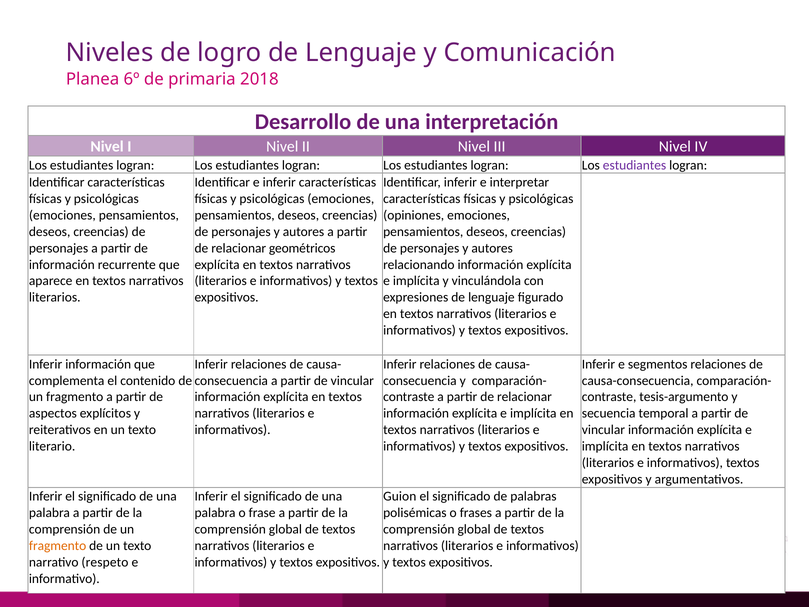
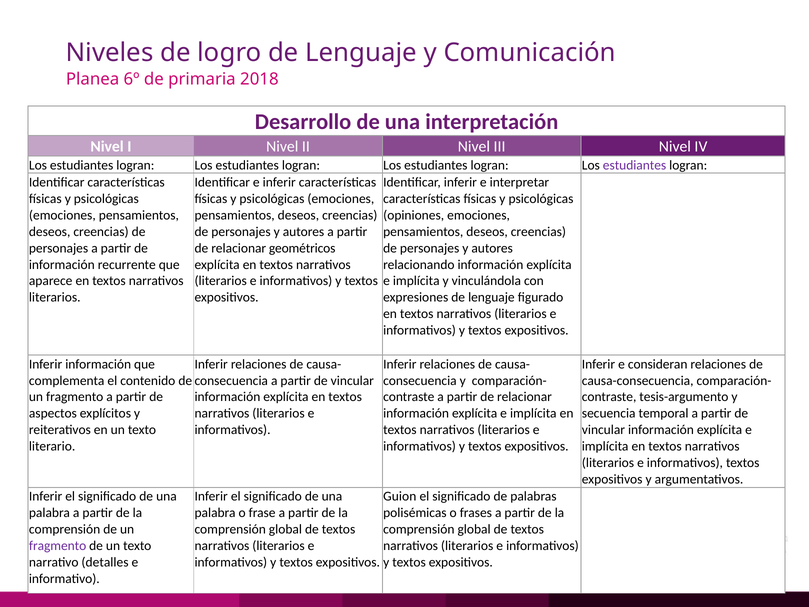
segmentos: segmentos -> consideran (658, 364)
fragmento colour: orange -> purple (58, 546)
respeto: respeto -> detalles (105, 562)
